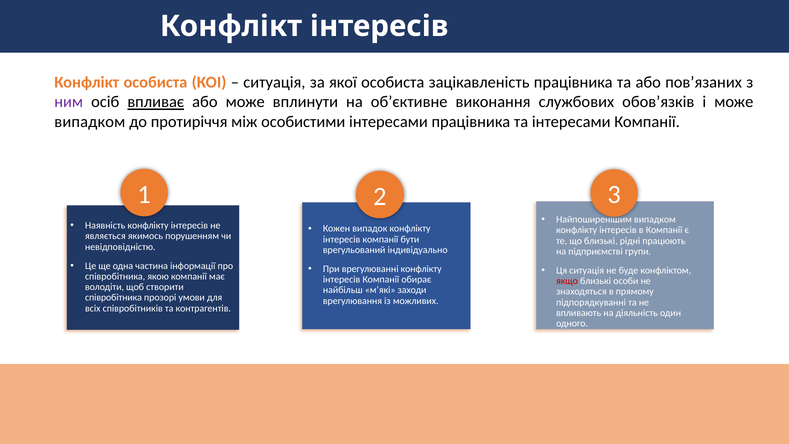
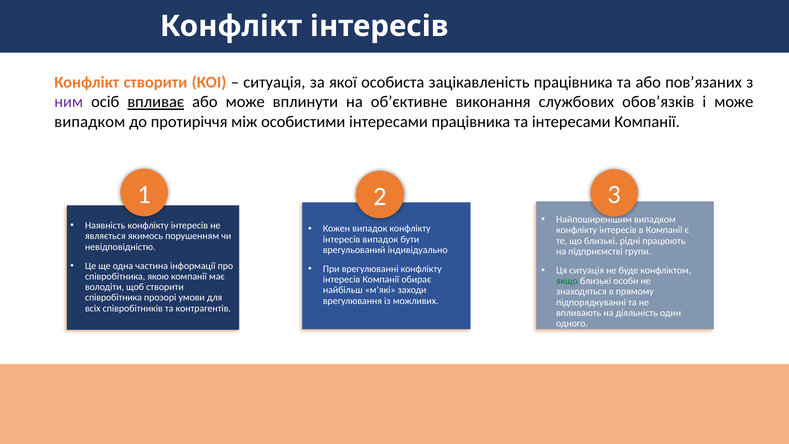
Конфлікт особиста: особиста -> створити (155, 82)
компанії: компанії -> випадок (380, 239)
якщо colour: red -> green (567, 281)
